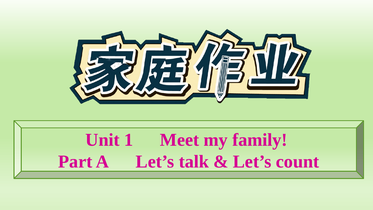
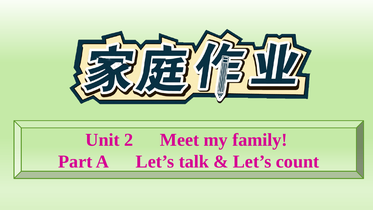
1: 1 -> 2 (129, 140)
